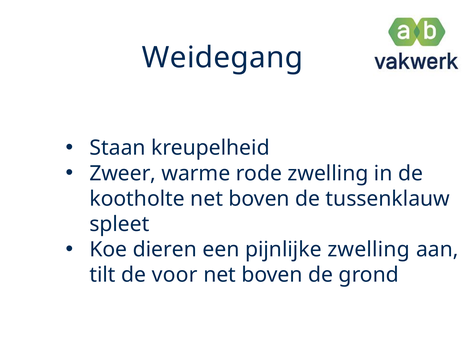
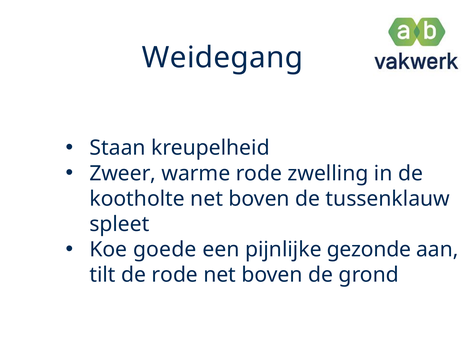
dieren: dieren -> goede (165, 250)
pijnlijke zwelling: zwelling -> gezonde (369, 250)
de voor: voor -> rode (175, 275)
